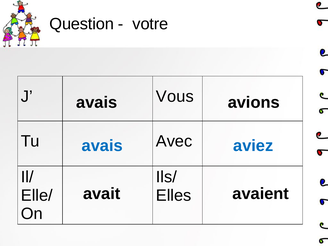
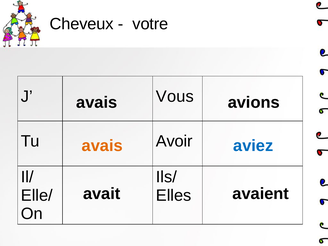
Question: Question -> Cheveux (82, 24)
Avec: Avec -> Avoir (174, 141)
avais colour: blue -> orange (102, 146)
